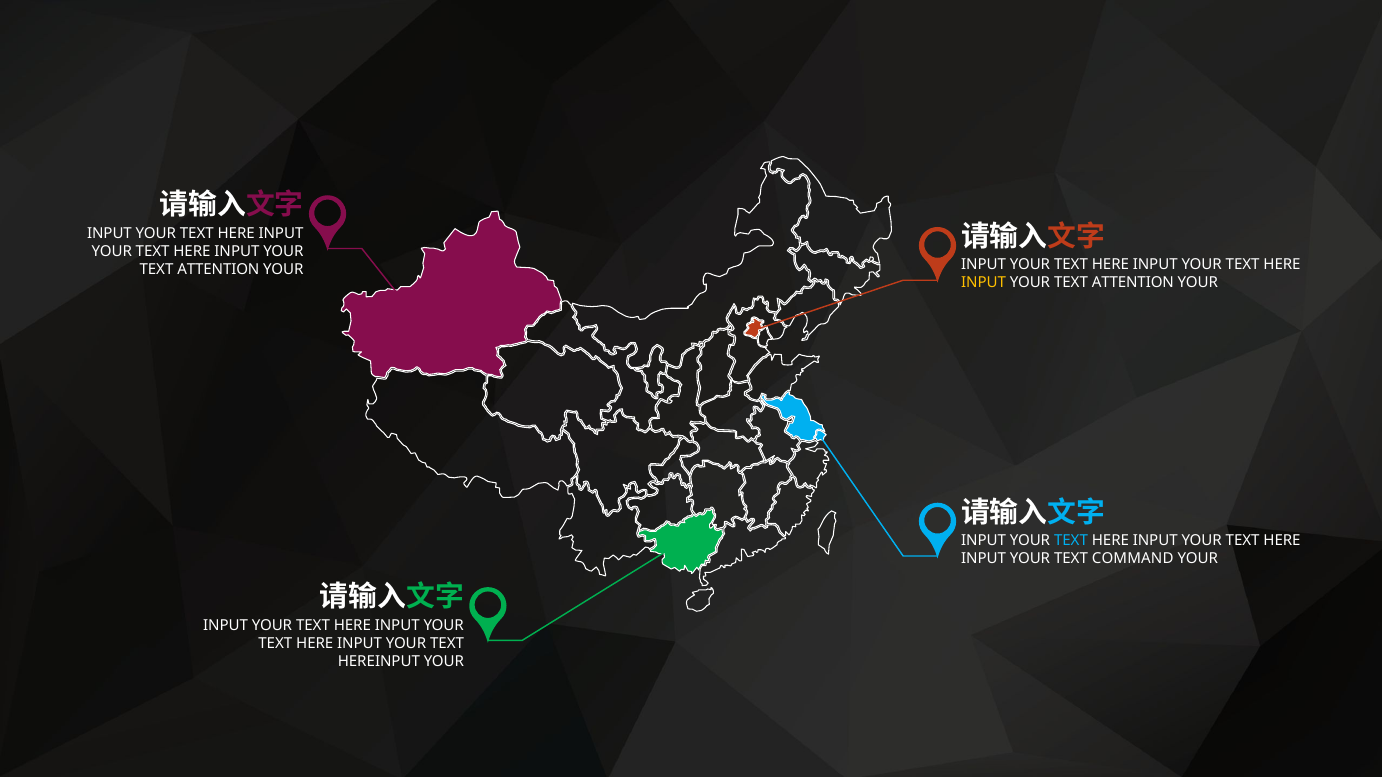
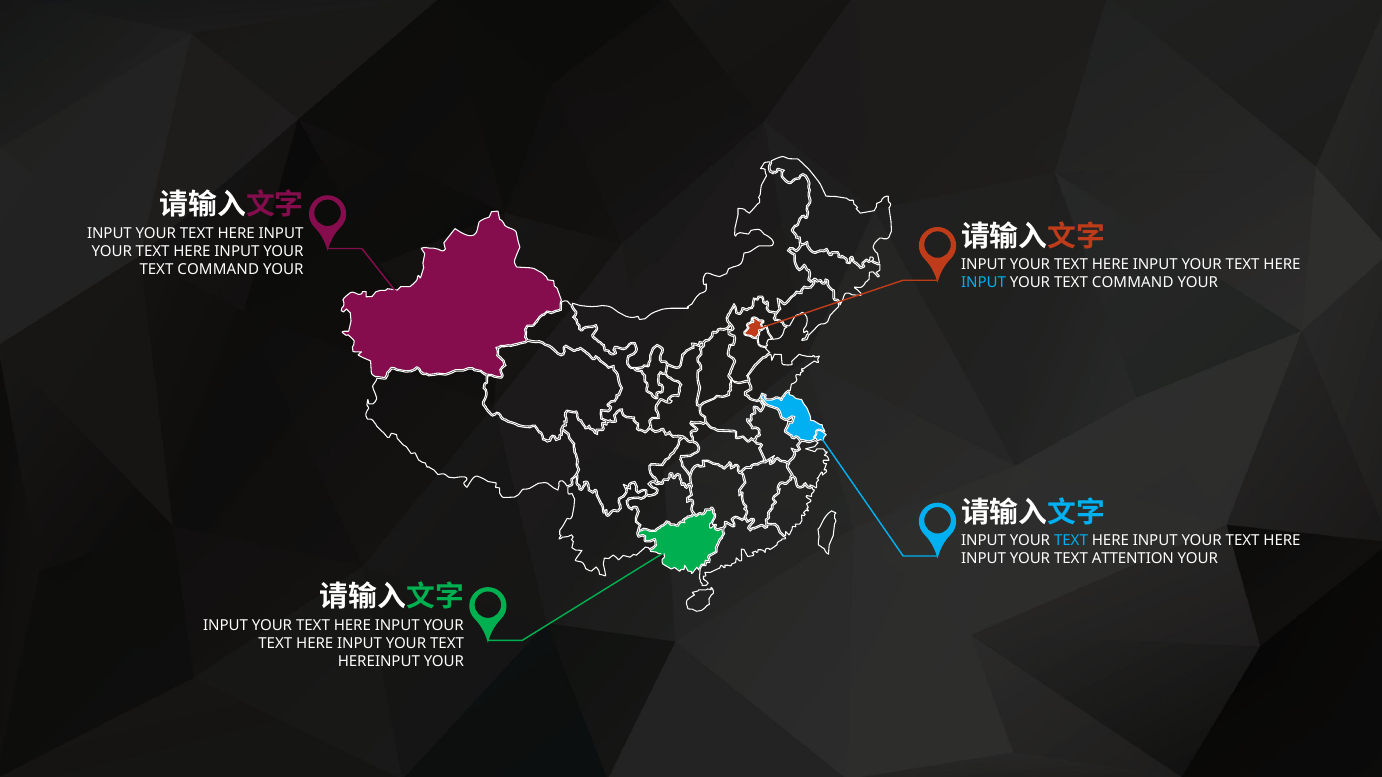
ATTENTION: ATTENTION -> COMMAND (218, 270)
INPUT colour: yellow -> light blue (984, 283)
ATTENTION: ATTENTION -> COMMAND (1133, 283)
COMMAND: COMMAND -> ATTENTION (1133, 559)
